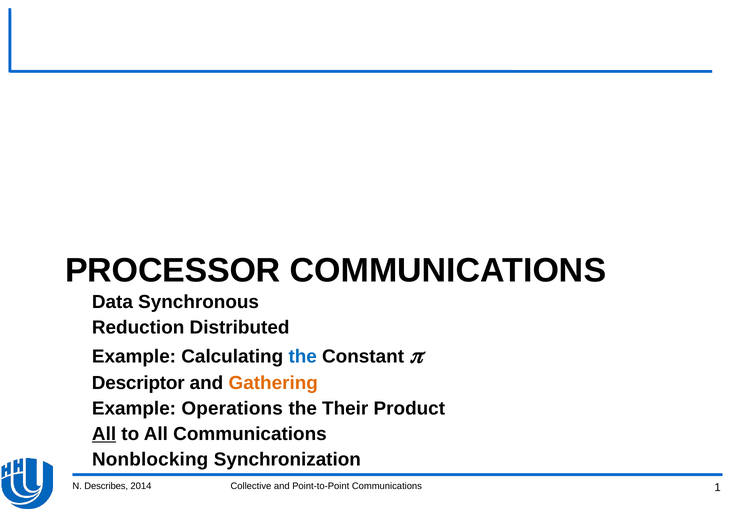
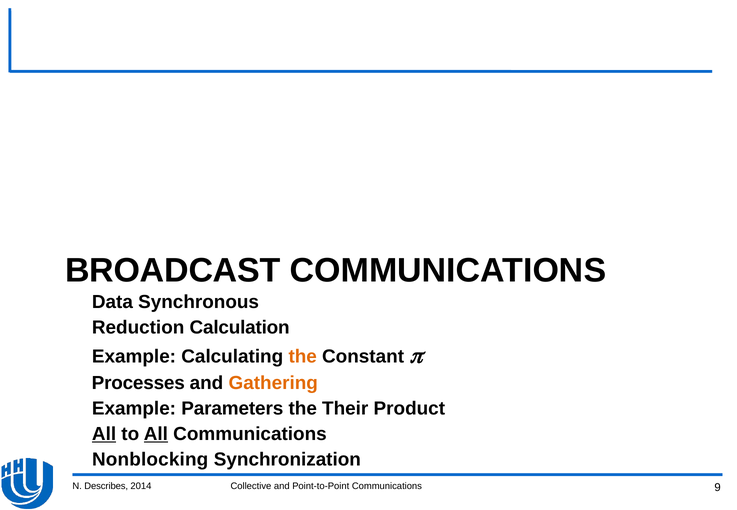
PROCESSOR: PROCESSOR -> BROADCAST (173, 271)
Distributed: Distributed -> Calculation (240, 327)
the colour: blue -> orange (303, 357)
Descriptor: Descriptor -> Processes (138, 383)
Operations: Operations -> Parameters (232, 409)
All underline: none -> present (156, 434)
1: 1 -> 9 (718, 488)
